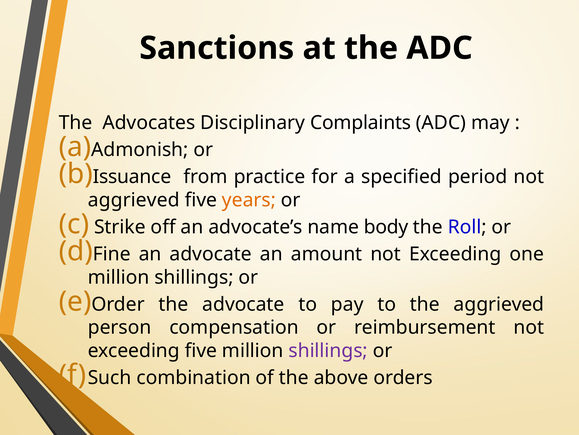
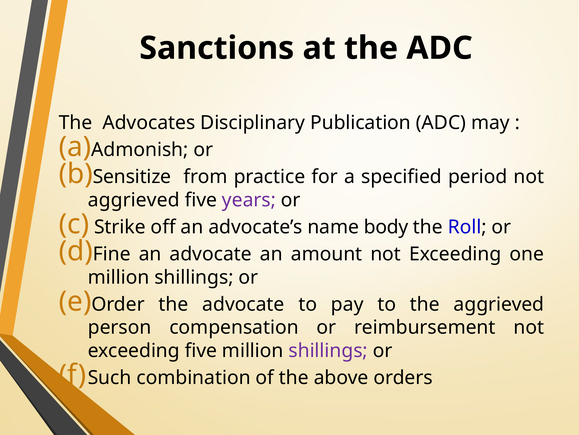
Complaints: Complaints -> Publication (361, 122)
Issuance: Issuance -> Sensitize (132, 176)
years colour: orange -> purple (249, 200)
